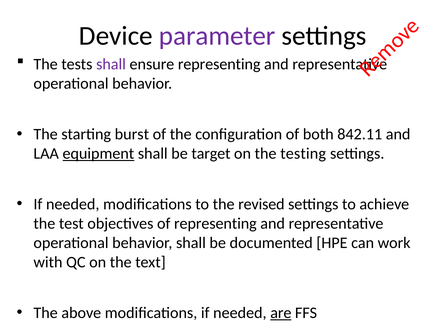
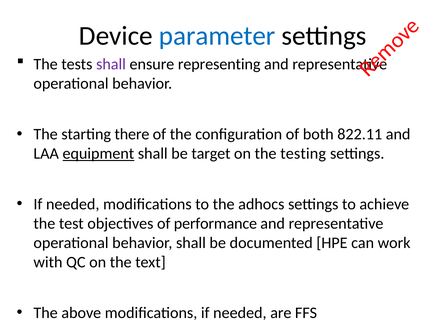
parameter colour: purple -> blue (217, 36)
burst: burst -> there (132, 134)
842.11: 842.11 -> 822.11 (360, 134)
revised: revised -> adhocs (261, 205)
of representing: representing -> performance (215, 224)
are underline: present -> none (281, 313)
